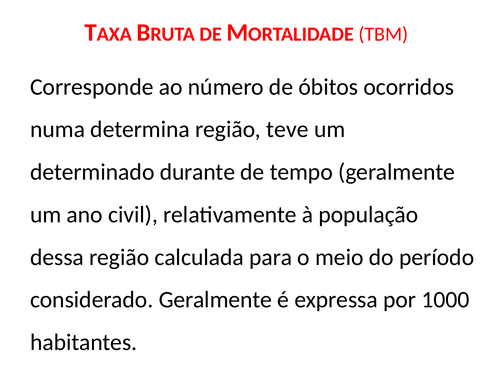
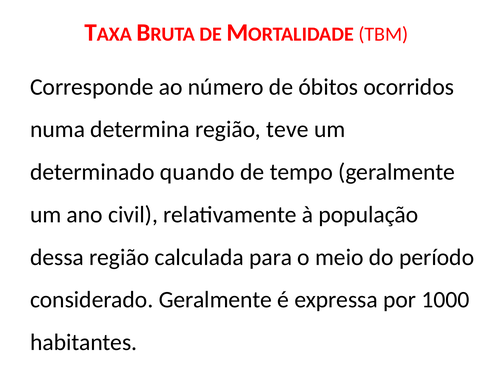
durante: durante -> quando (197, 172)
